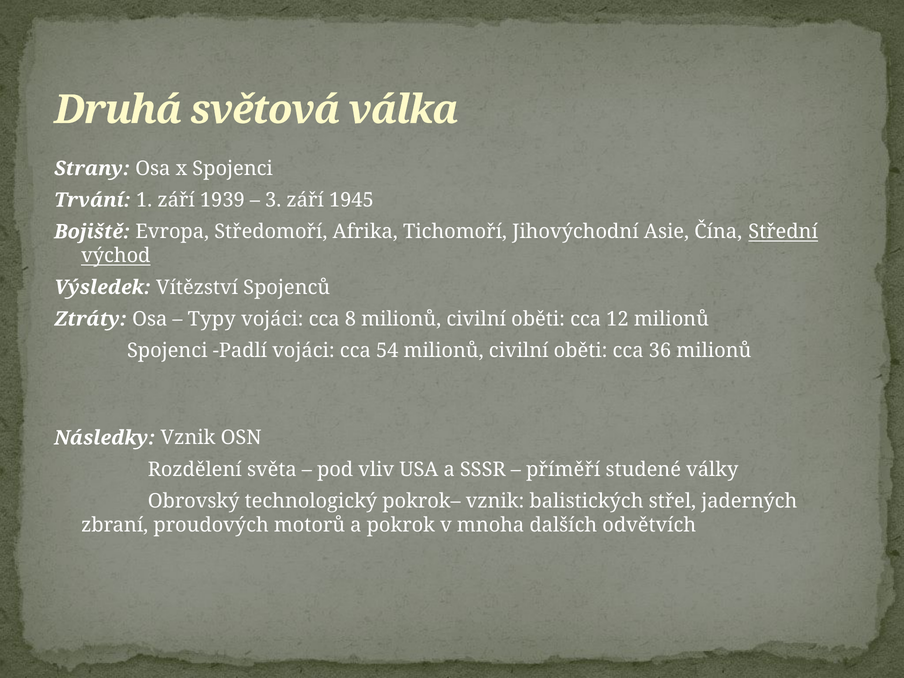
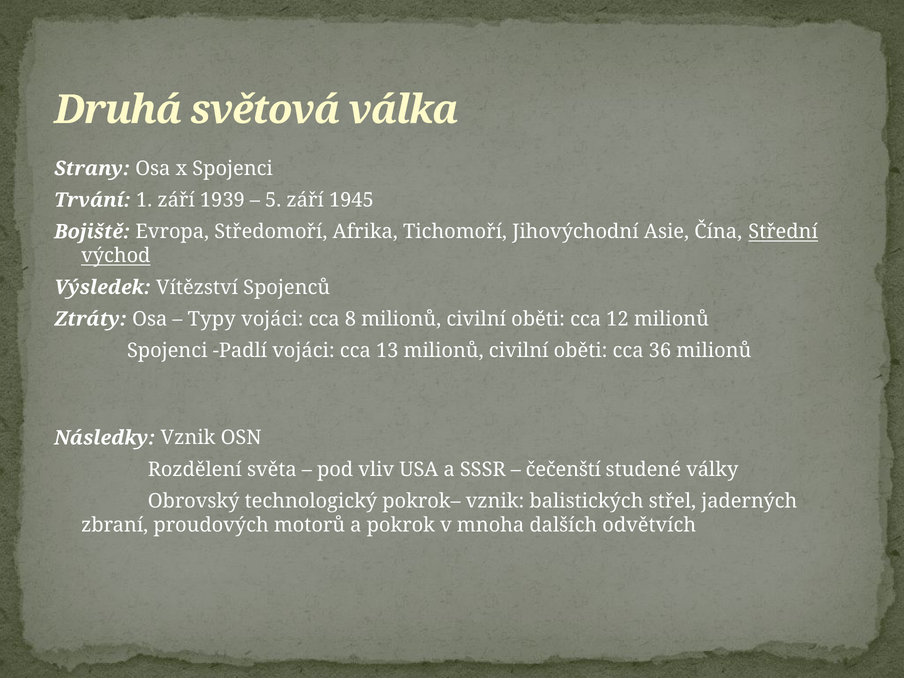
3: 3 -> 5 (273, 200)
54: 54 -> 13 (387, 351)
příměří: příměří -> čečenští (563, 469)
